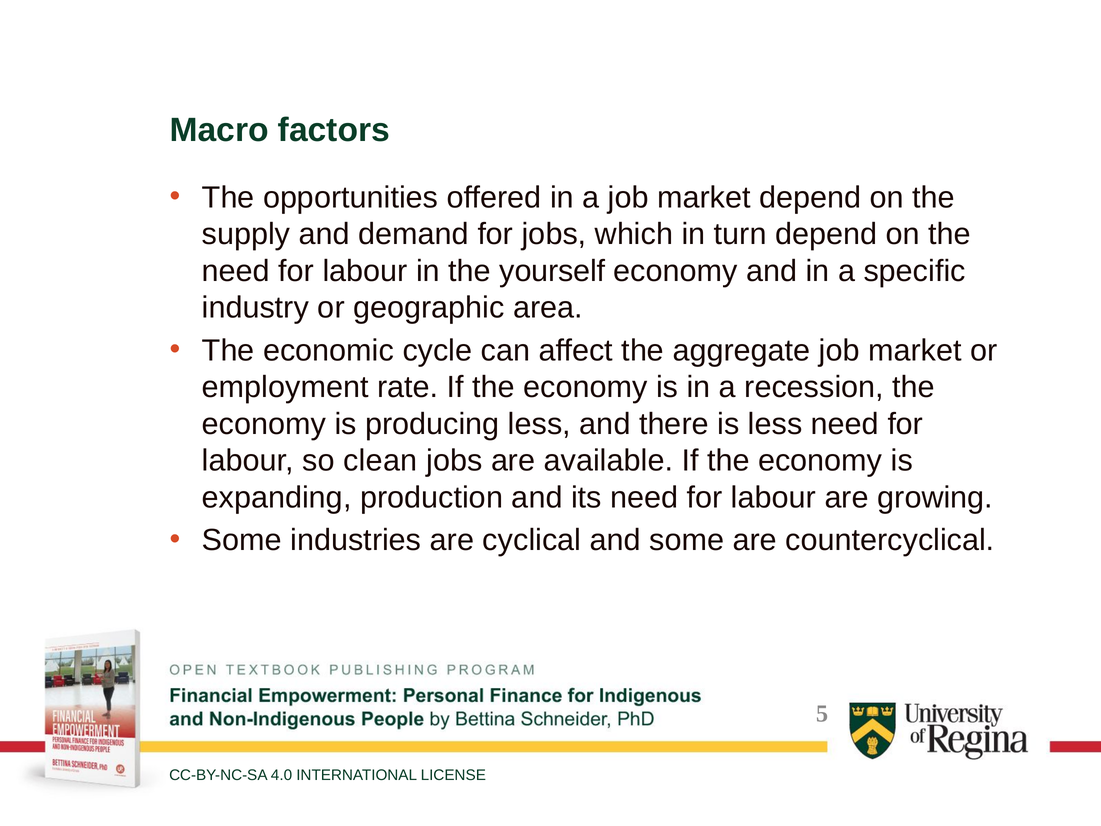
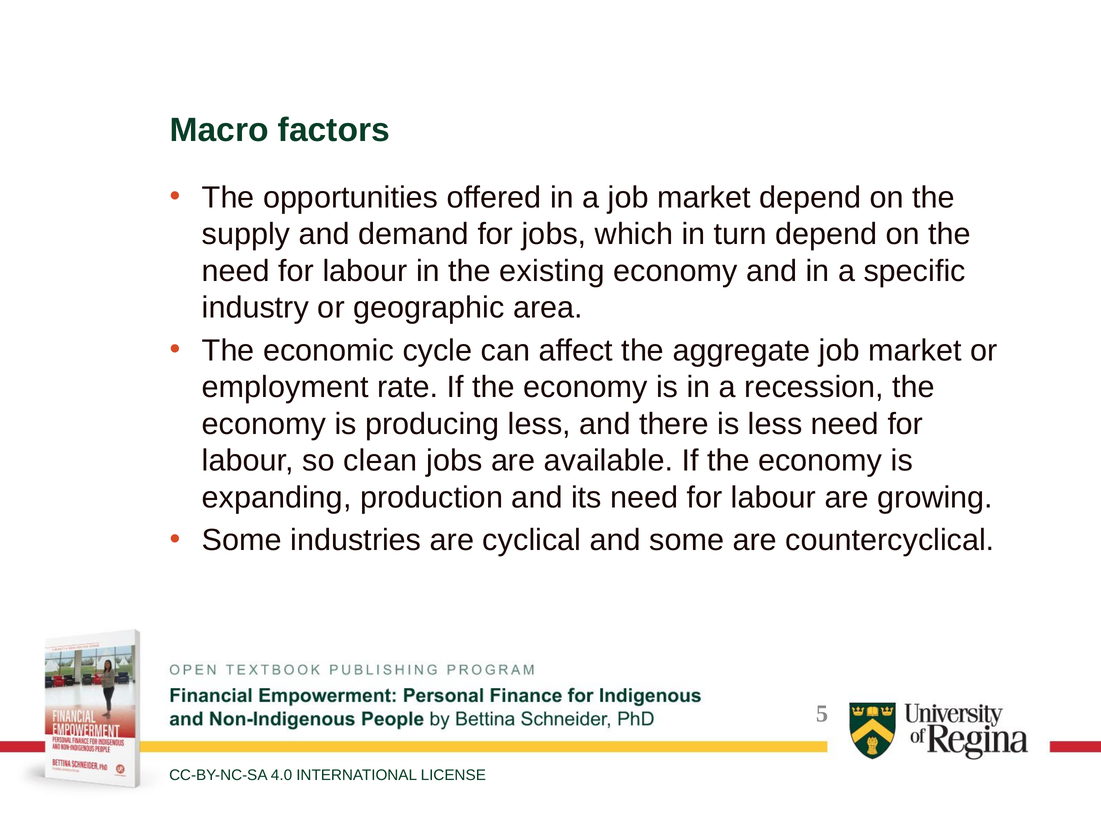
yourself: yourself -> existing (552, 271)
